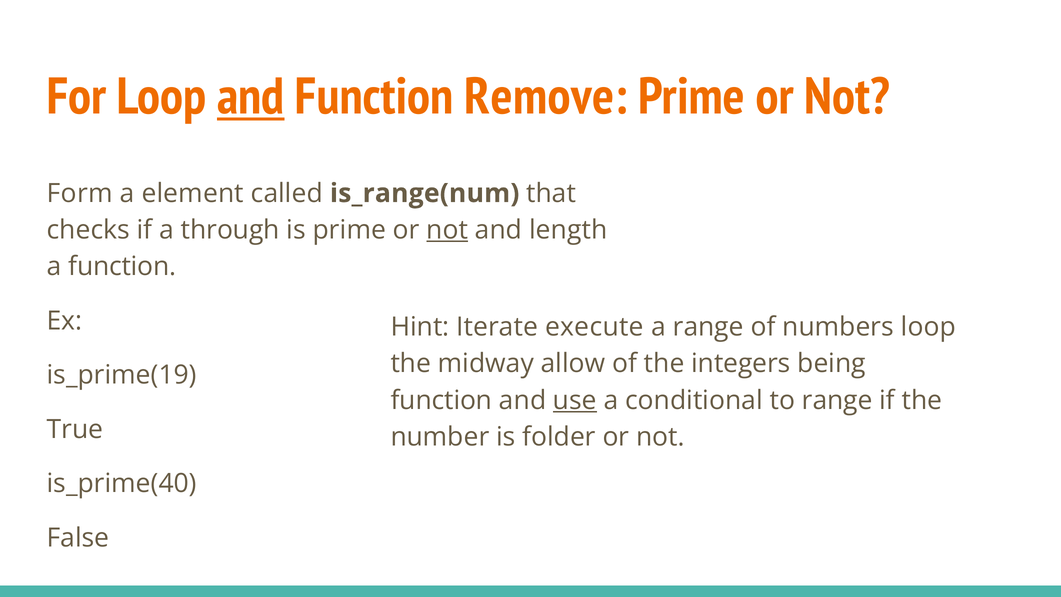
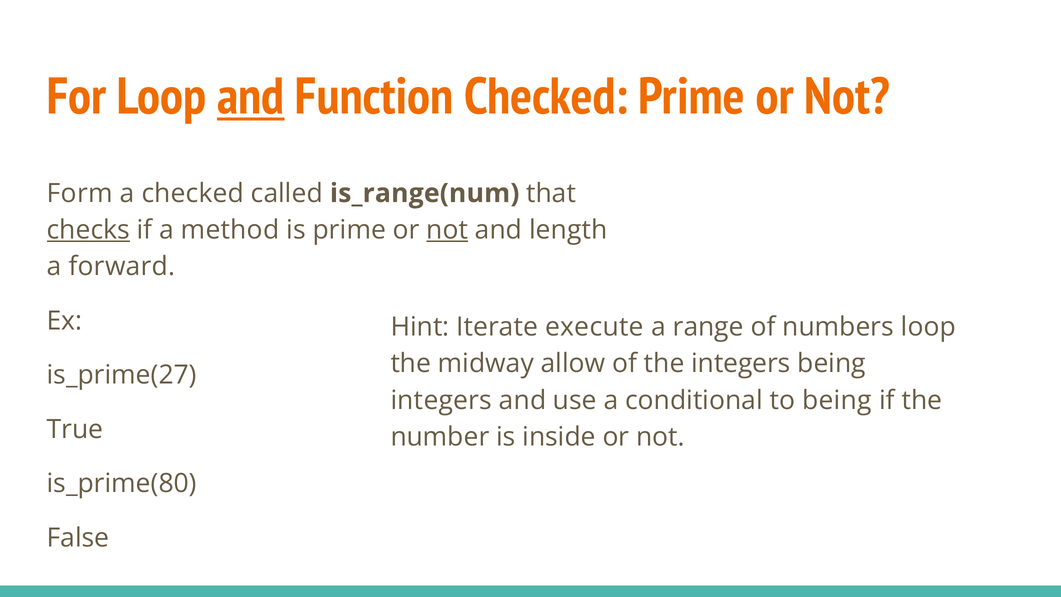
Function Remove: Remove -> Checked (546, 97)
a element: element -> checked (193, 193)
checks underline: none -> present (88, 230)
through: through -> method (230, 230)
a function: function -> forward (122, 266)
is_prime(19: is_prime(19 -> is_prime(27 (122, 375)
function: function -> integers (441, 400)
use underline: present -> none (575, 400)
to range: range -> being (837, 400)
folder: folder -> inside (559, 437)
is_prime(40: is_prime(40 -> is_prime(80 (122, 483)
